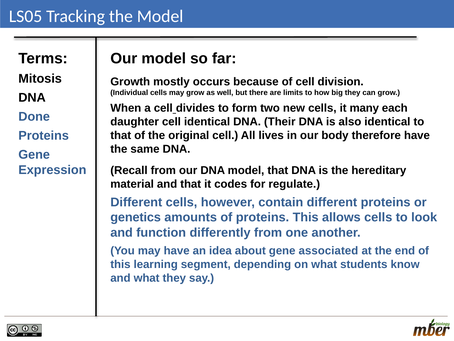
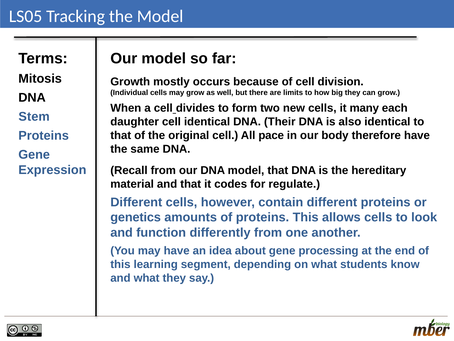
Done: Done -> Stem (34, 117)
lives: lives -> pace (271, 135)
associated: associated -> processing (329, 250)
